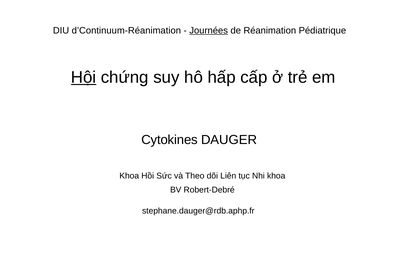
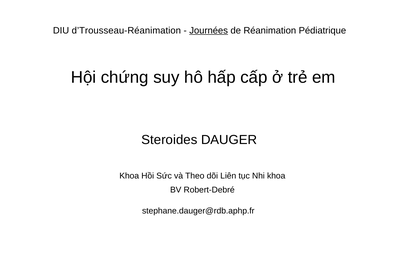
d’Continuum-Réanimation: d’Continuum-Réanimation -> d’Trousseau-Réanimation (126, 31)
Hội underline: present -> none (84, 77)
Cytokines: Cytokines -> Steroides (169, 140)
